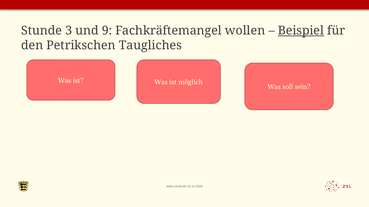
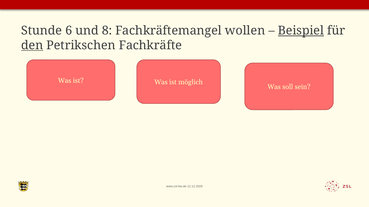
3: 3 -> 6 (69, 31)
9: 9 -> 8 (107, 31)
den underline: none -> present (32, 45)
Taugliches: Taugliches -> Fachkräfte (150, 45)
